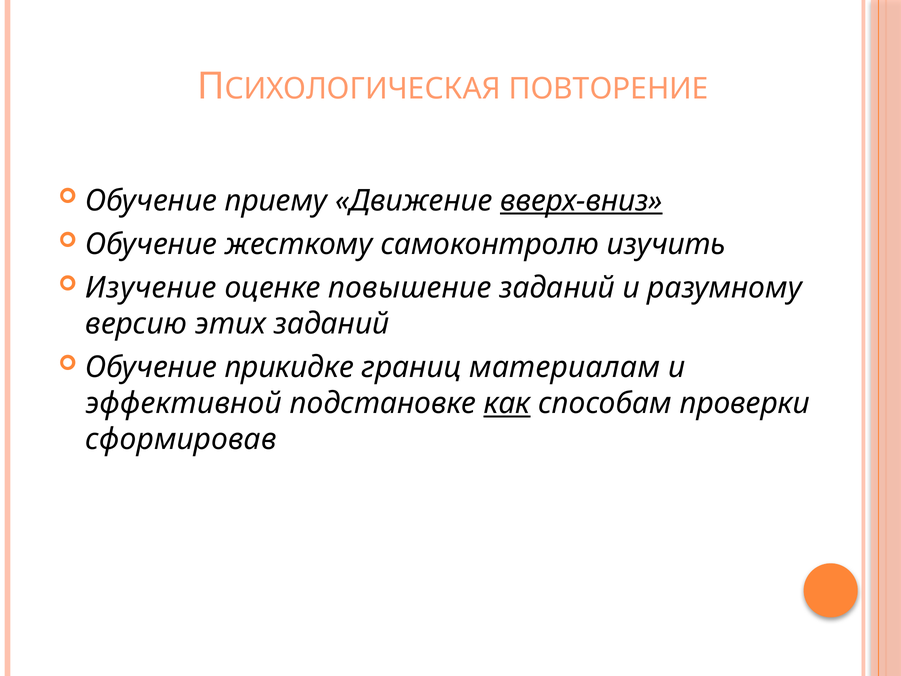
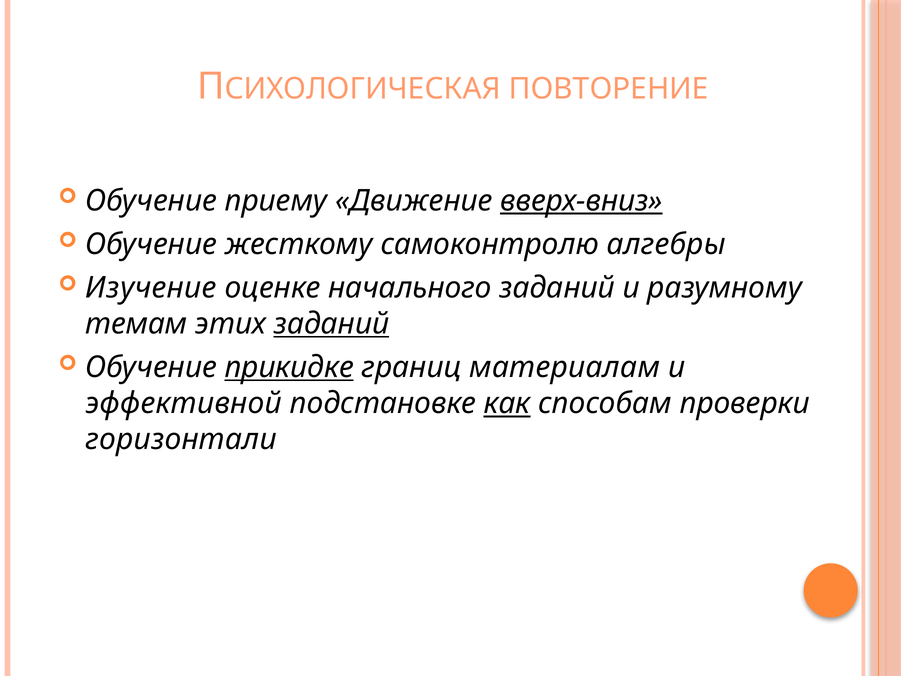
изучить: изучить -> алгебры (666, 244)
повышение: повышение -> начального (410, 288)
версию: версию -> темам (136, 324)
заданий underline: none -> present (331, 324)
прикидке underline: none -> present (289, 367)
сформировав: сформировав -> горизонтали (181, 439)
